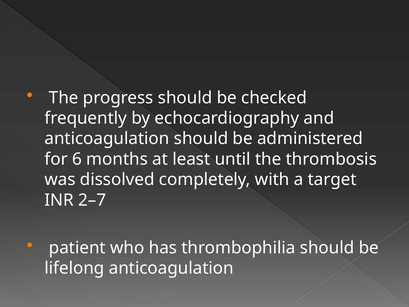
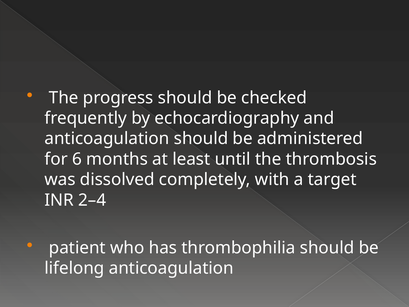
2–7: 2–7 -> 2–4 (92, 200)
